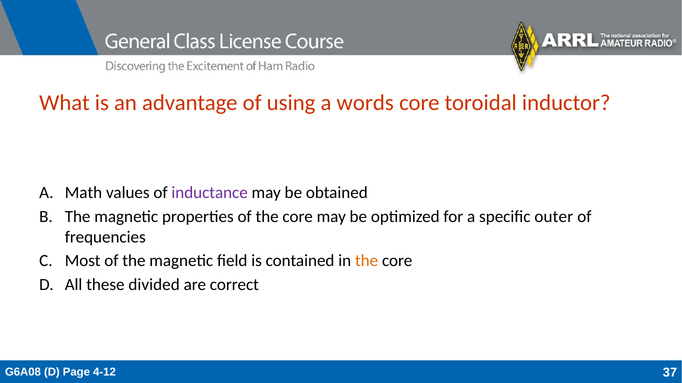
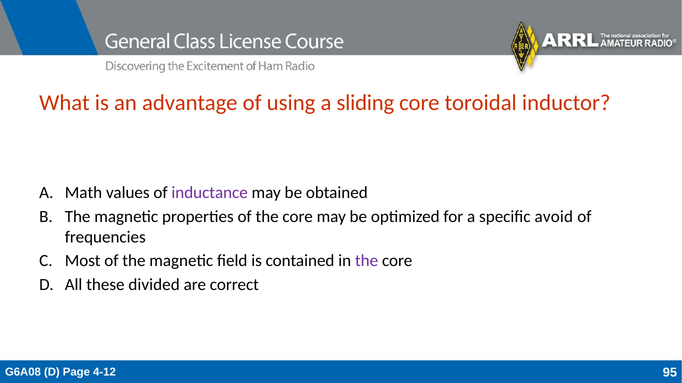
words: words -> sliding (365, 103)
outer: outer -> avoid (554, 217)
the colour: orange -> purple (367, 261)
37: 37 -> 95 (670, 373)
